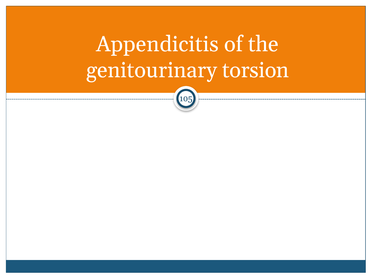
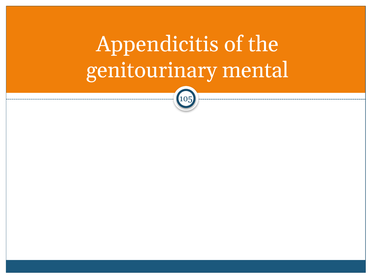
torsion: torsion -> mental (255, 70)
